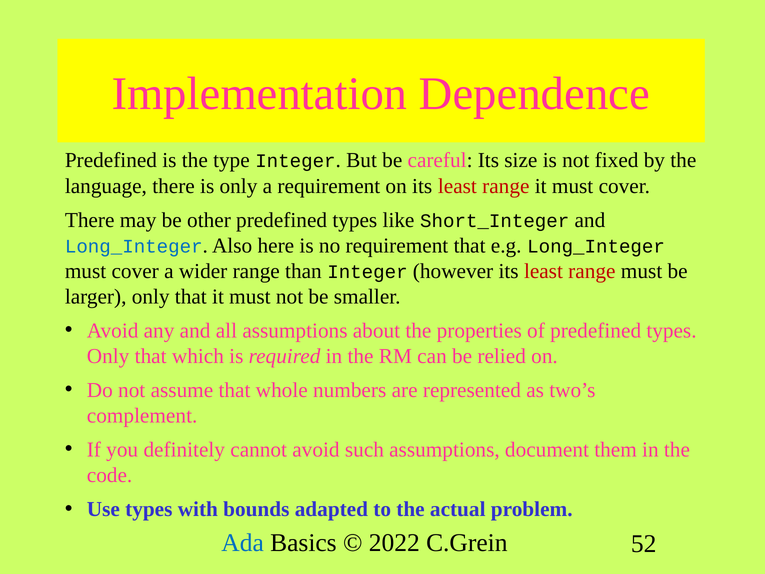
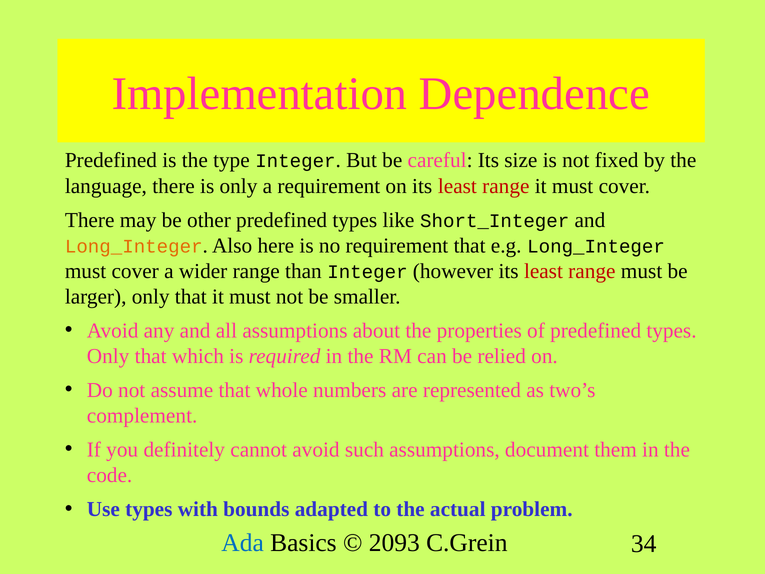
Long_Integer colour: blue -> orange (134, 246)
2022: 2022 -> 2093 (394, 543)
52: 52 -> 34 (644, 544)
